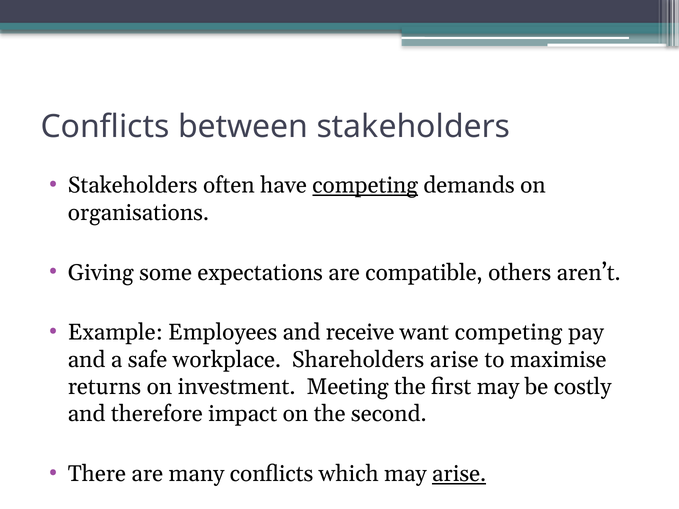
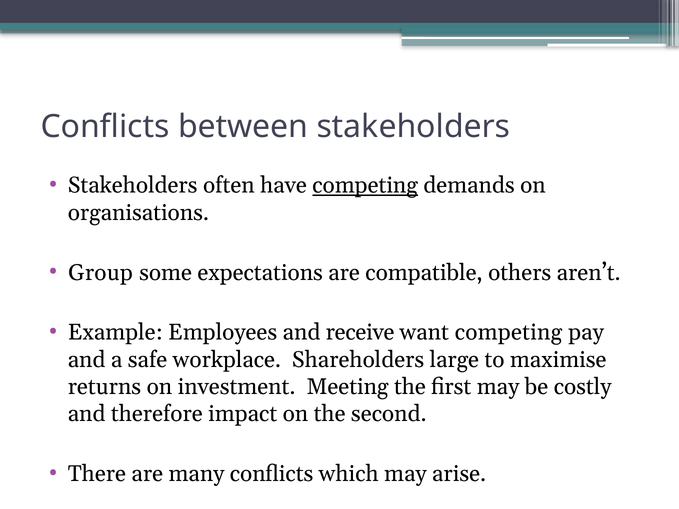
Giving: Giving -> Group (101, 273)
Shareholders arise: arise -> large (454, 360)
arise underline: present -> none (459, 474)
